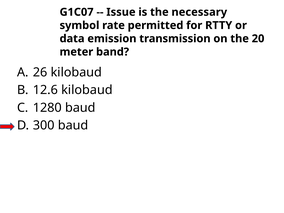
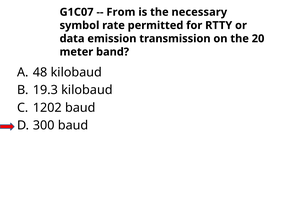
Issue: Issue -> From (121, 12)
26: 26 -> 48 (40, 72)
12.6: 12.6 -> 19.3 (45, 90)
1280: 1280 -> 1202 (47, 108)
